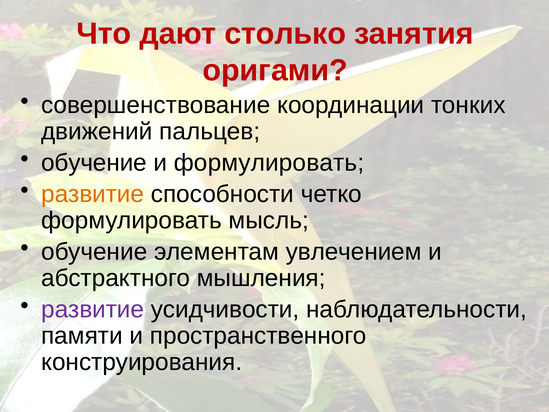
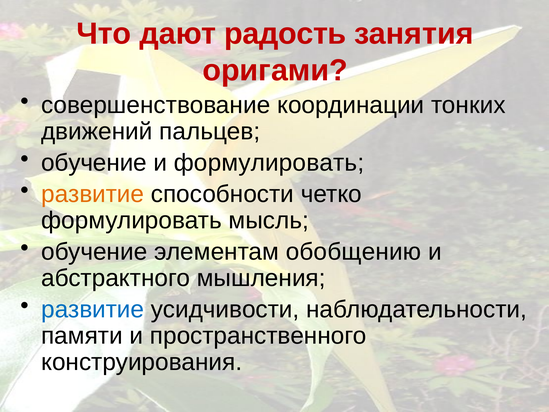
столько: столько -> радость (285, 34)
увлечением: увлечением -> обобщению (353, 252)
развитие colour: purple -> blue (93, 309)
